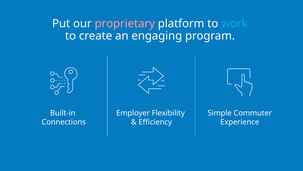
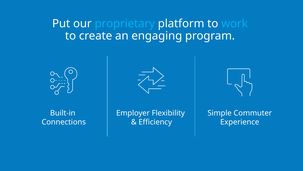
proprietary colour: pink -> light blue (125, 24)
